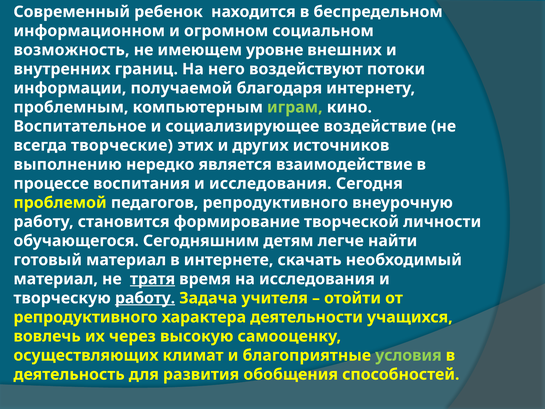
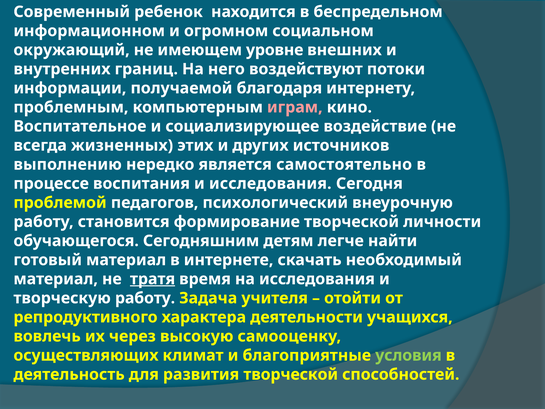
возможность: возможность -> окружающий (72, 50)
играм colour: light green -> pink (295, 107)
творческие: творческие -> жизненных (122, 145)
взаимодействие: взаимодействие -> самостоятельно (344, 164)
педагогов репродуктивного: репродуктивного -> психологический (275, 203)
работу underline: present -> none (145, 298)
развития обобщения: обобщения -> творческой (291, 374)
